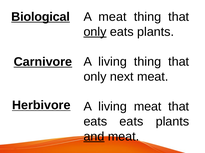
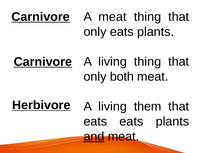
Biological: Biological -> Carnivore (41, 17)
only underline: present -> none (95, 32)
next: next -> both (122, 77)
living meat: meat -> them (148, 107)
